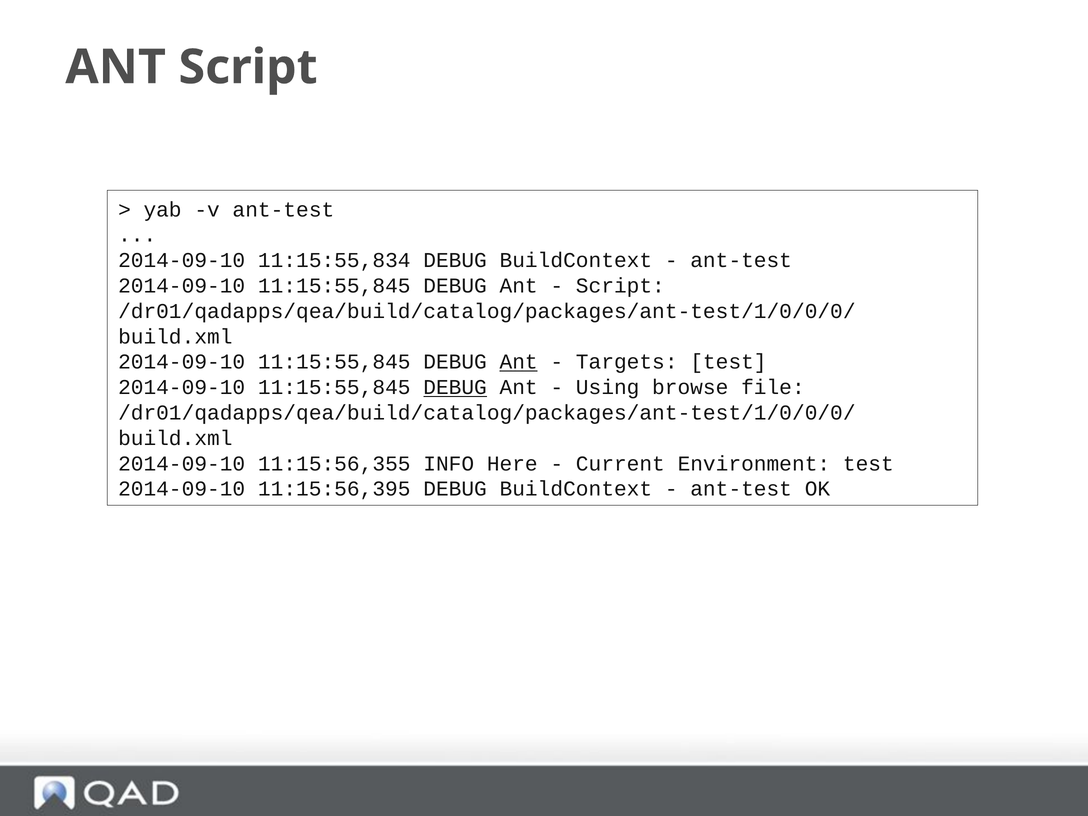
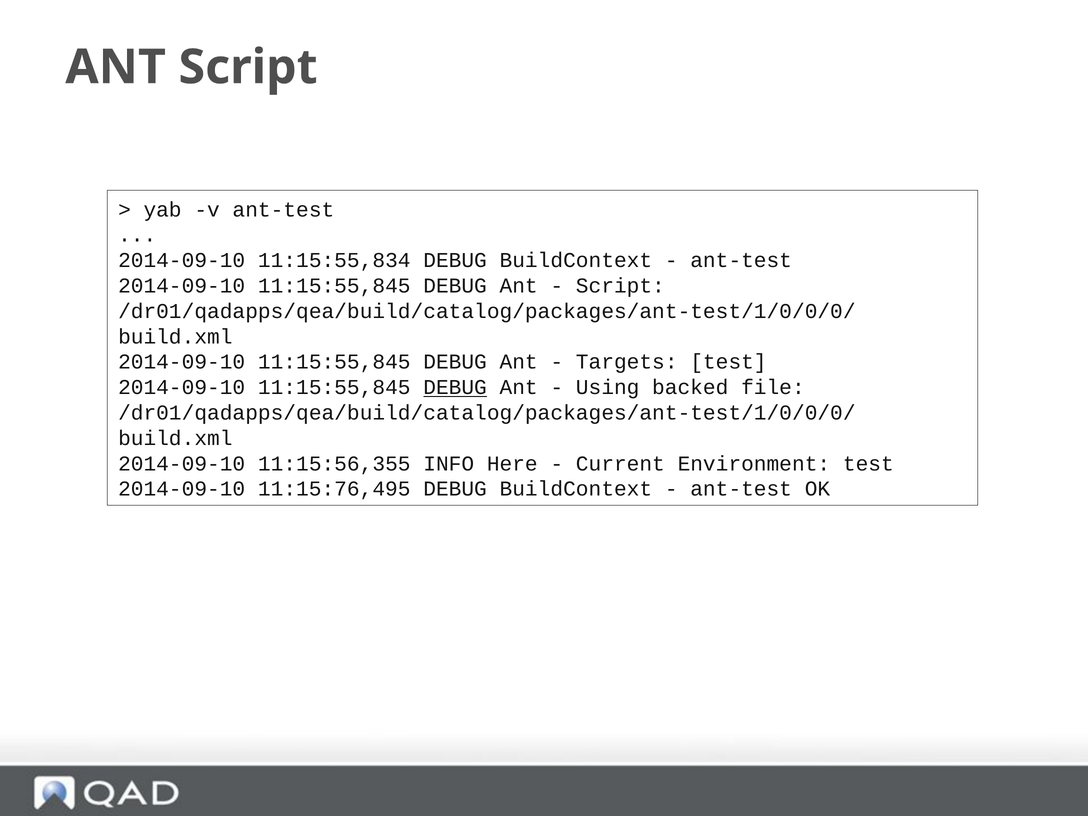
Ant underline: present -> none (519, 362)
browse: browse -> backed (690, 387)
11:15:56,395: 11:15:56,395 -> 11:15:76,495 (334, 489)
